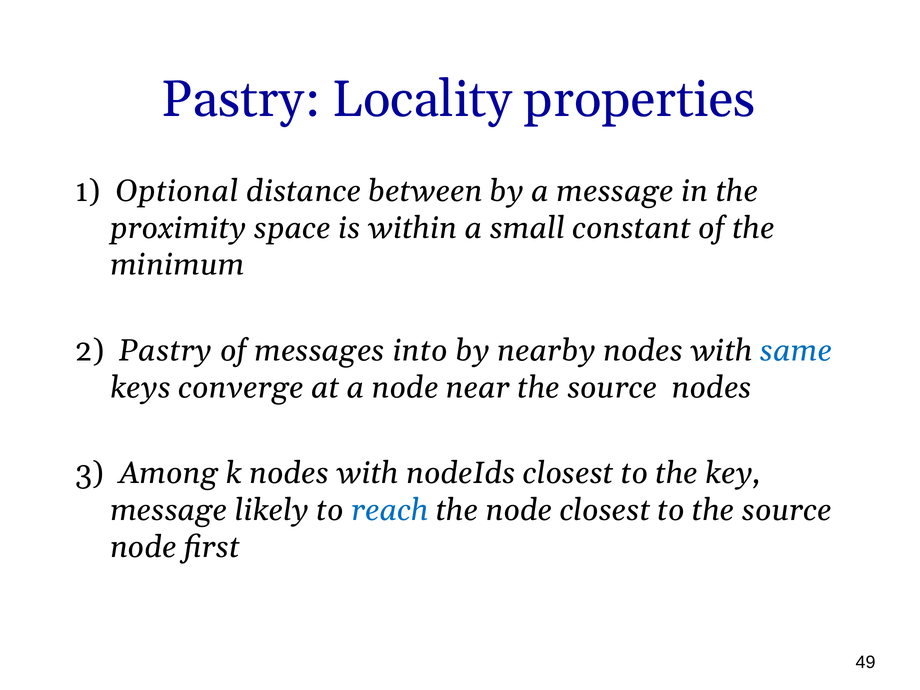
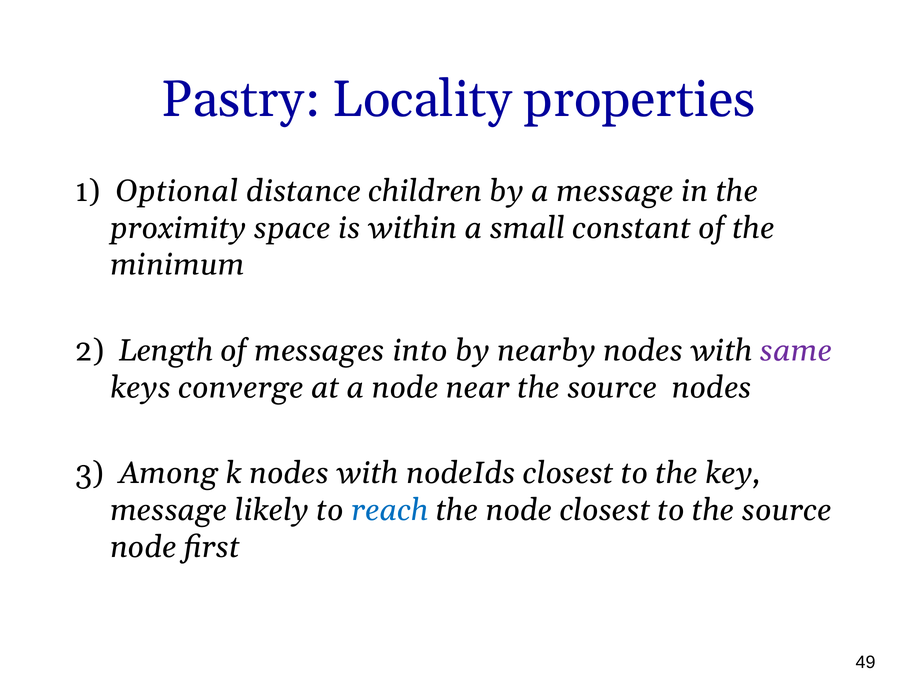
between: between -> children (425, 191)
2 Pastry: Pastry -> Length (166, 351)
same colour: blue -> purple (796, 351)
